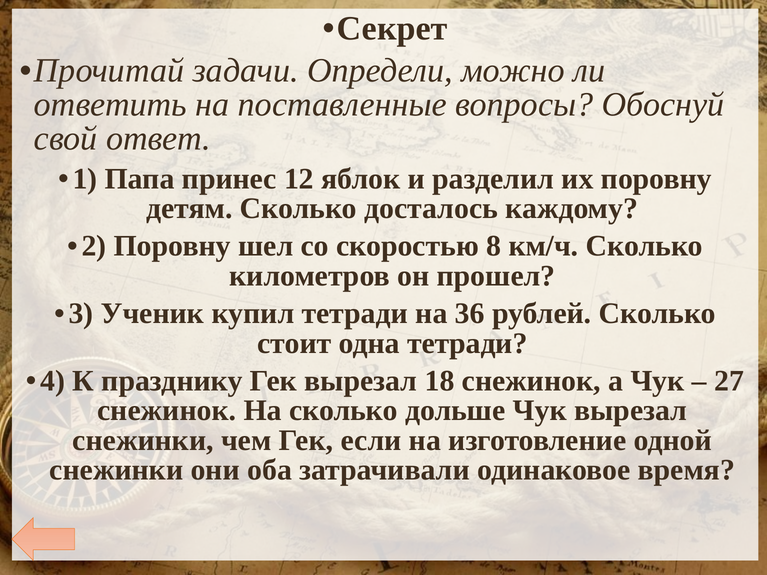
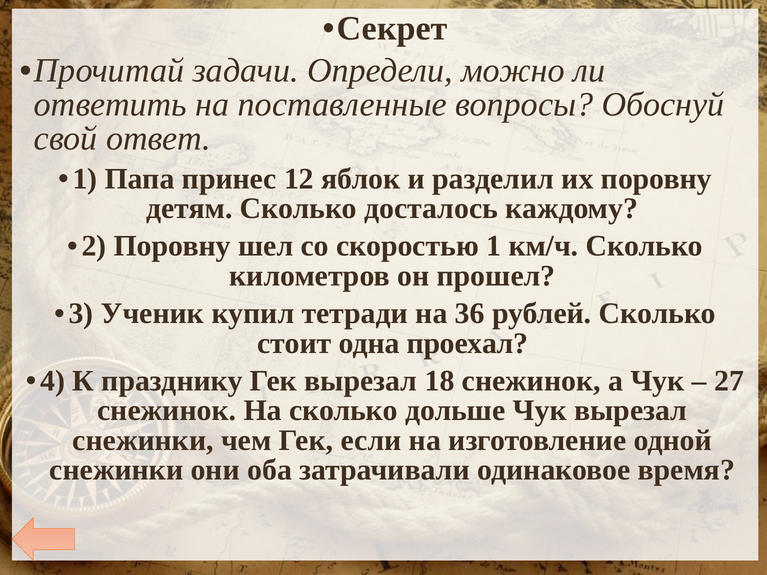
8: 8 -> 1 (494, 246)
одна тетради: тетради -> проехал (467, 343)
